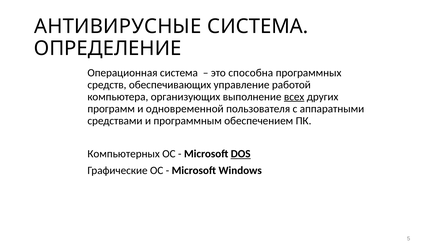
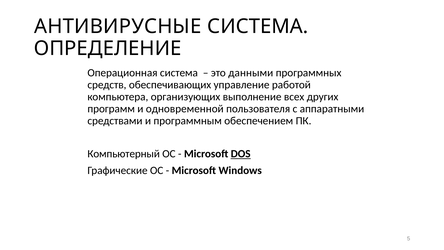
способна: способна -> данными (251, 73)
всех underline: present -> none (294, 97)
Компьютерных: Компьютерных -> Компьютерный (124, 154)
